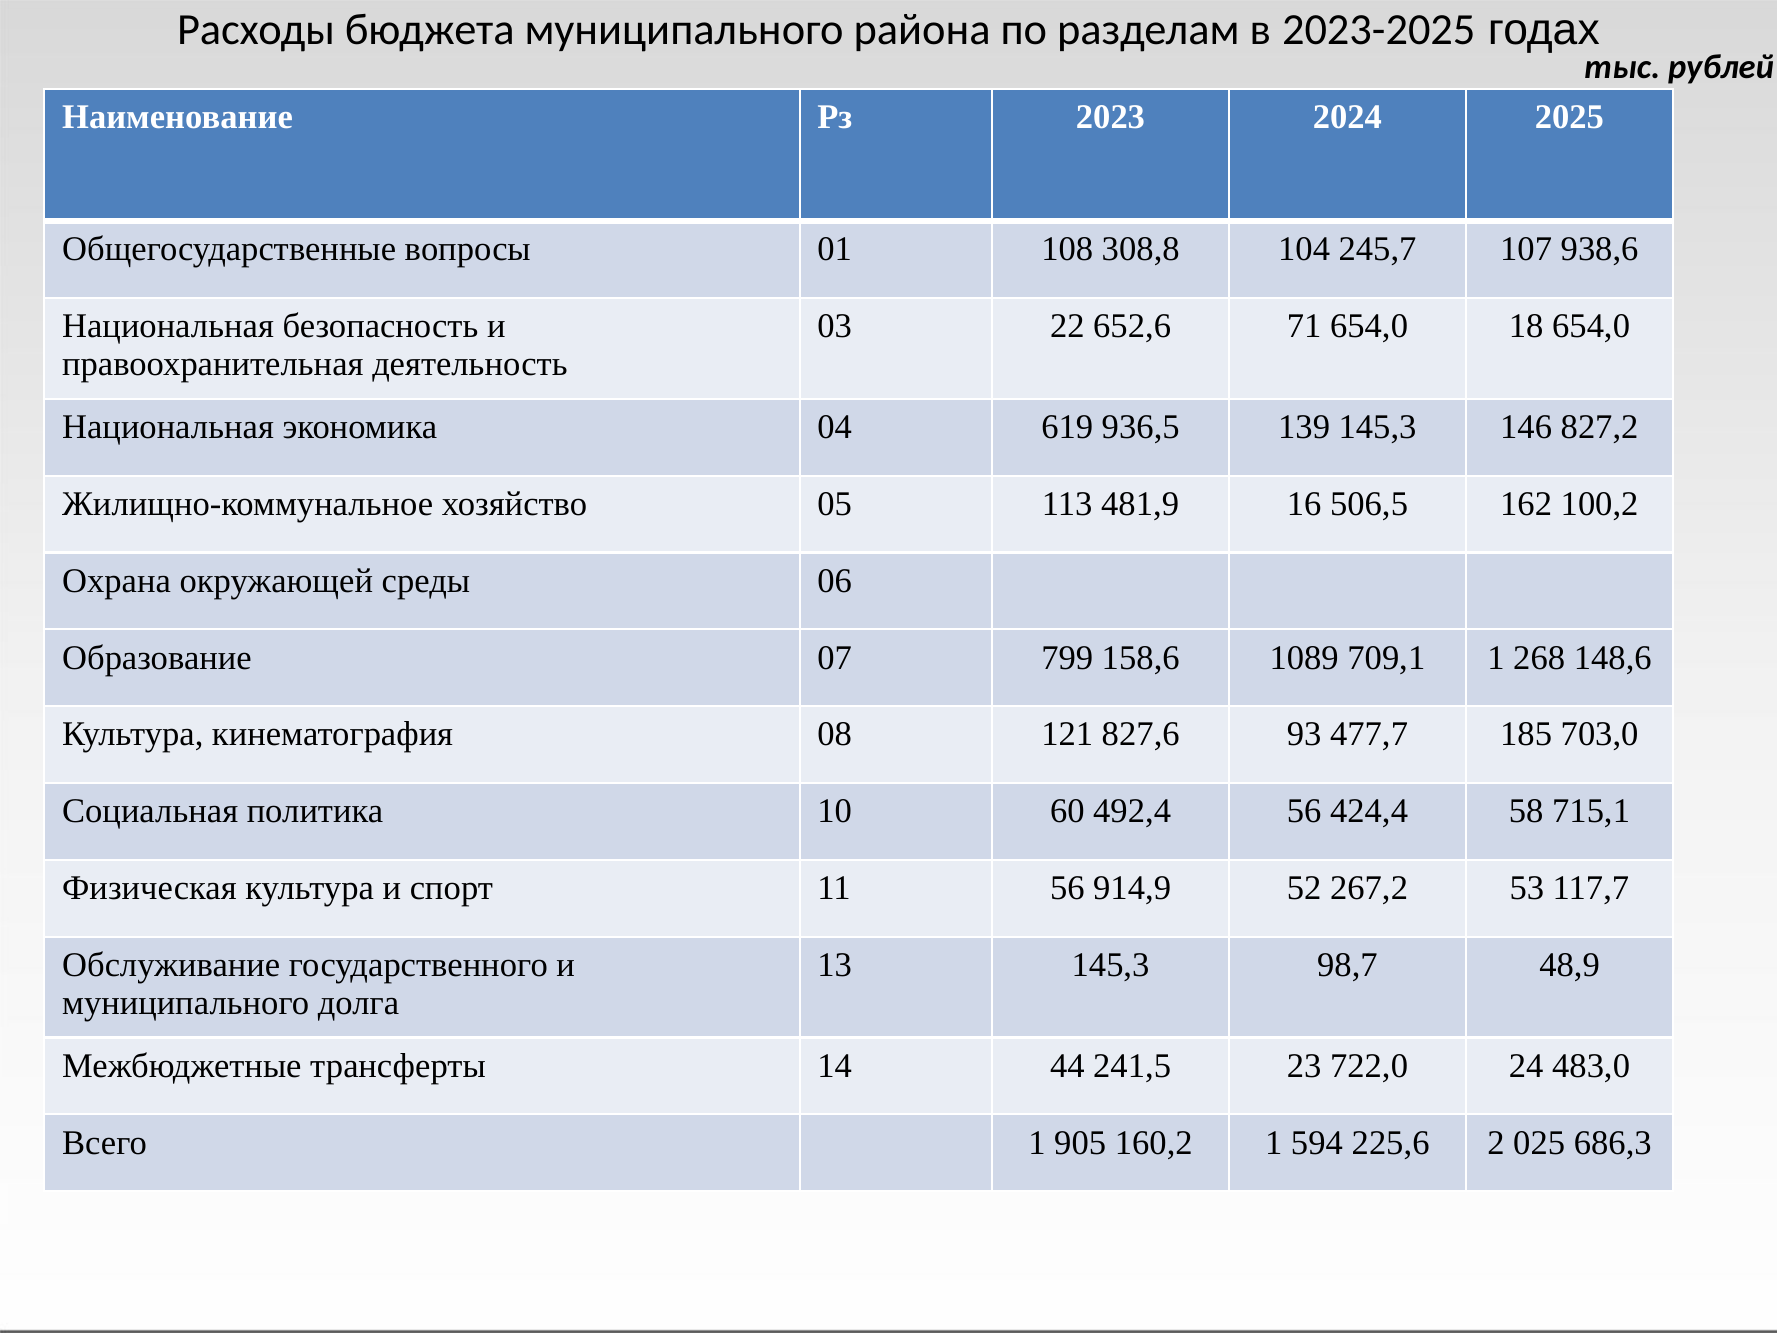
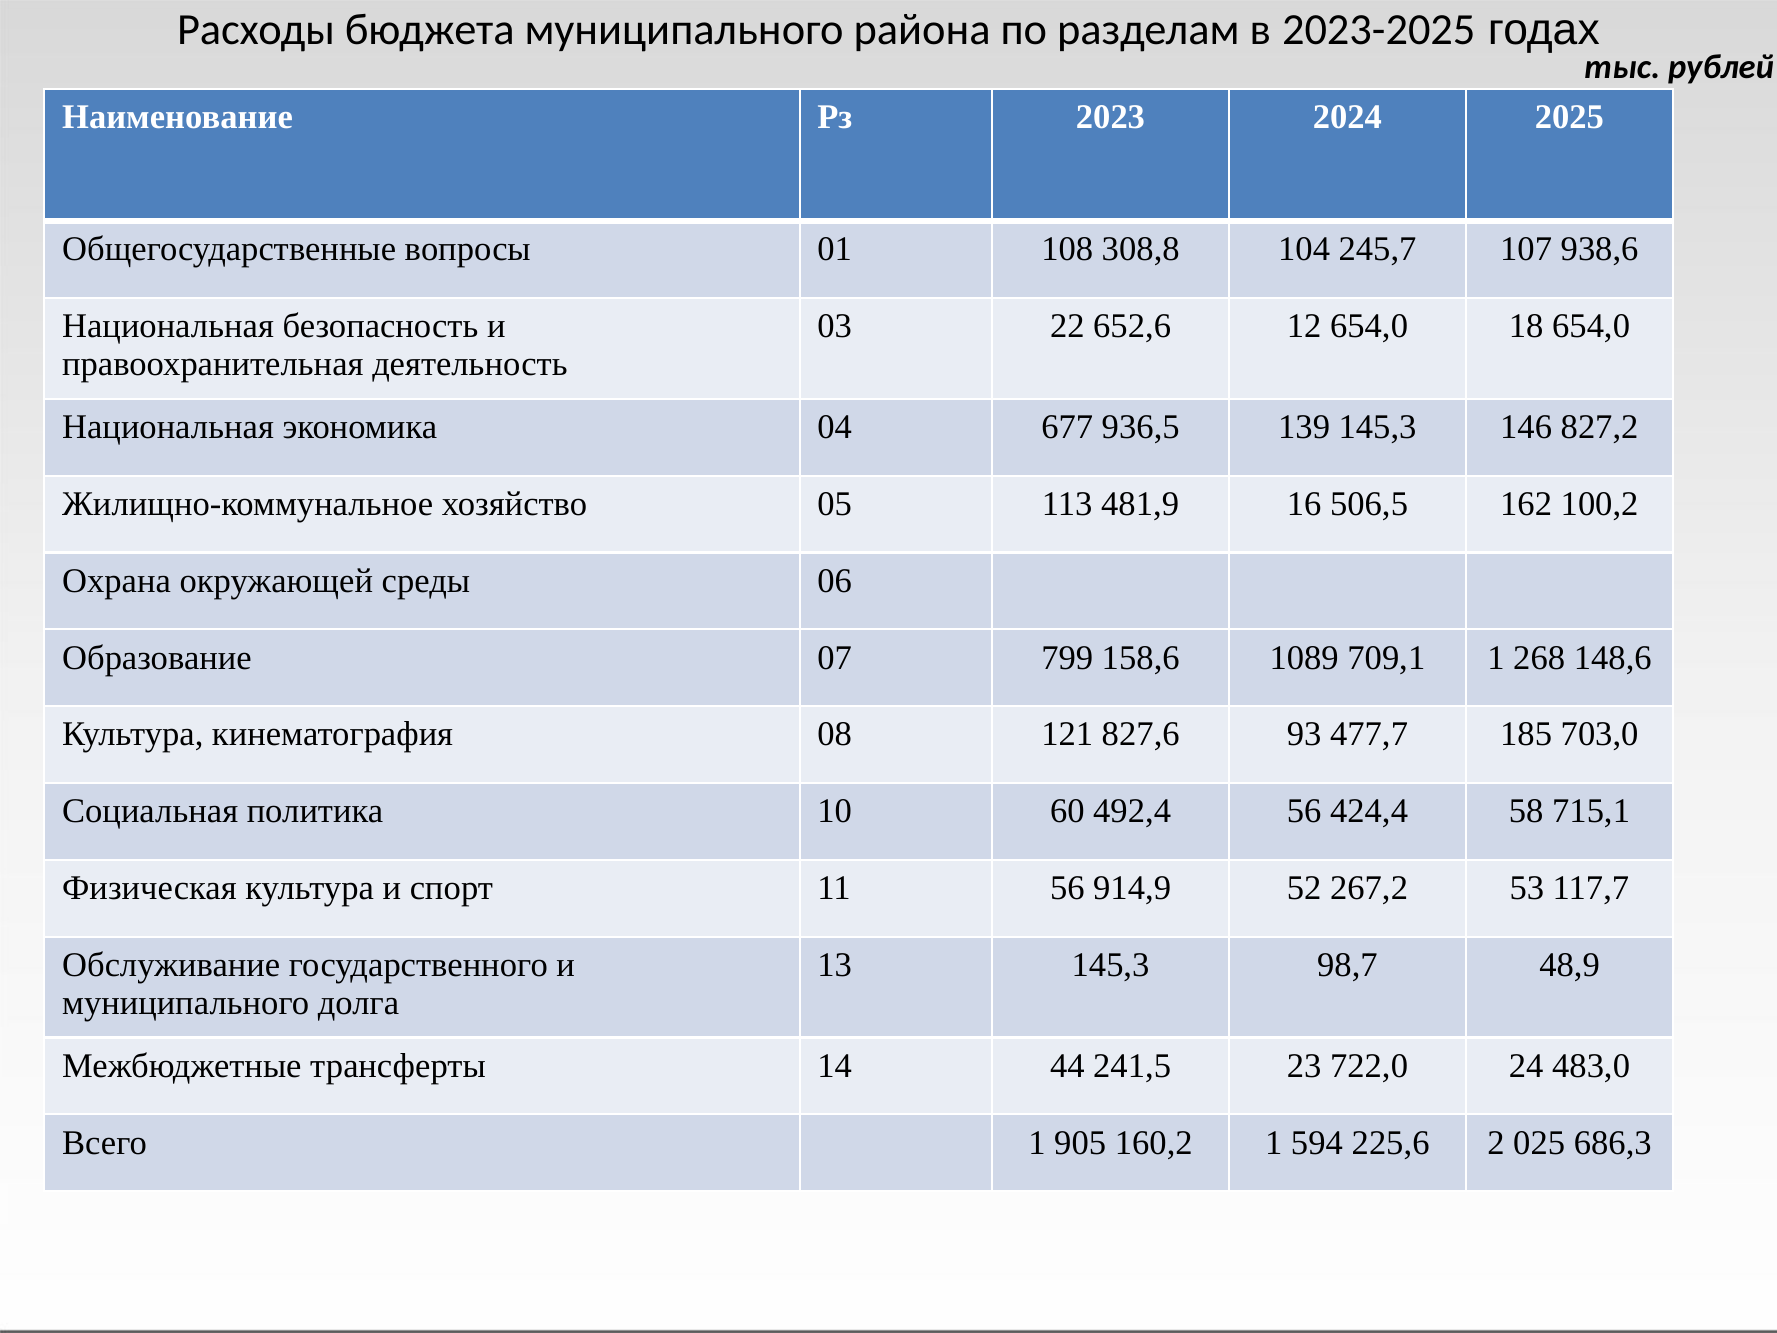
71: 71 -> 12 (1304, 326)
619: 619 -> 677 (1067, 427)
